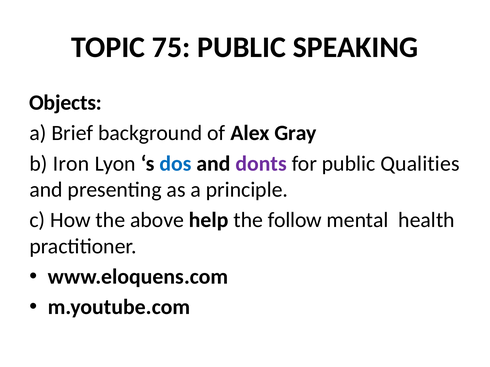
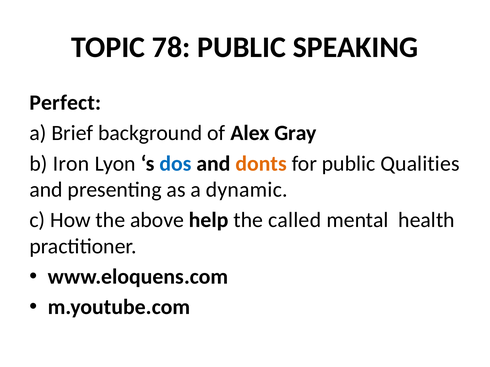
75: 75 -> 78 (171, 47)
Objects: Objects -> Perfect (65, 103)
donts colour: purple -> orange (261, 164)
principle: principle -> dynamic (247, 190)
follow: follow -> called (295, 220)
